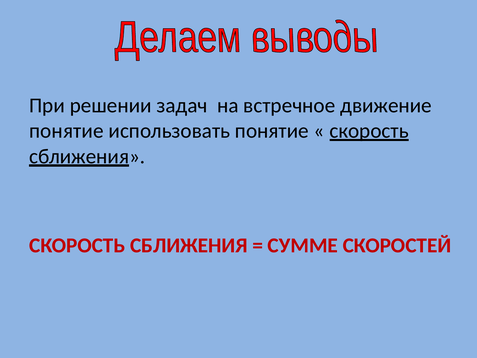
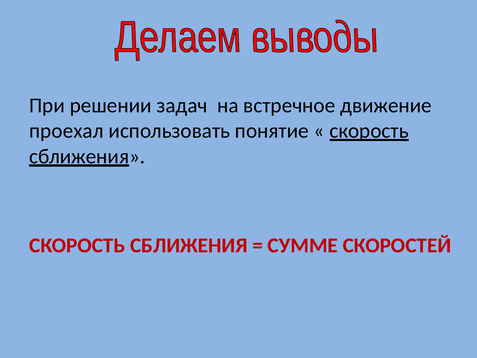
понятие: понятие -> проехал (66, 131)
